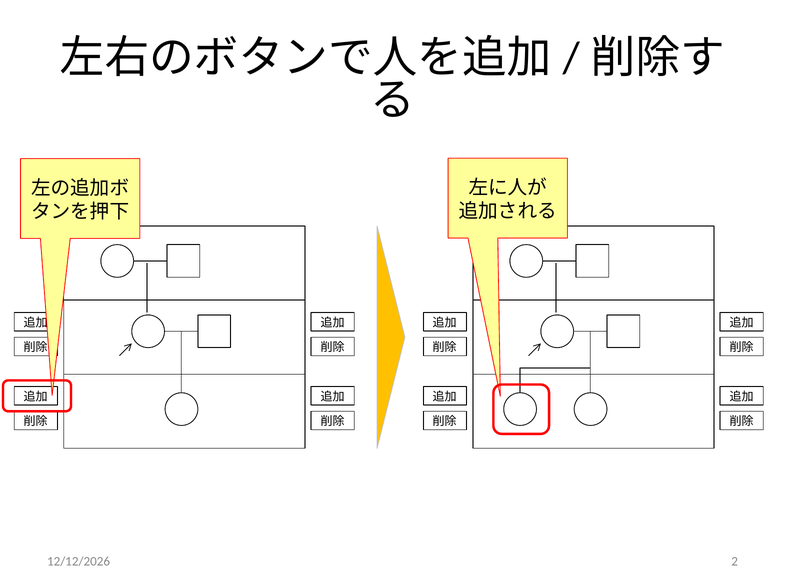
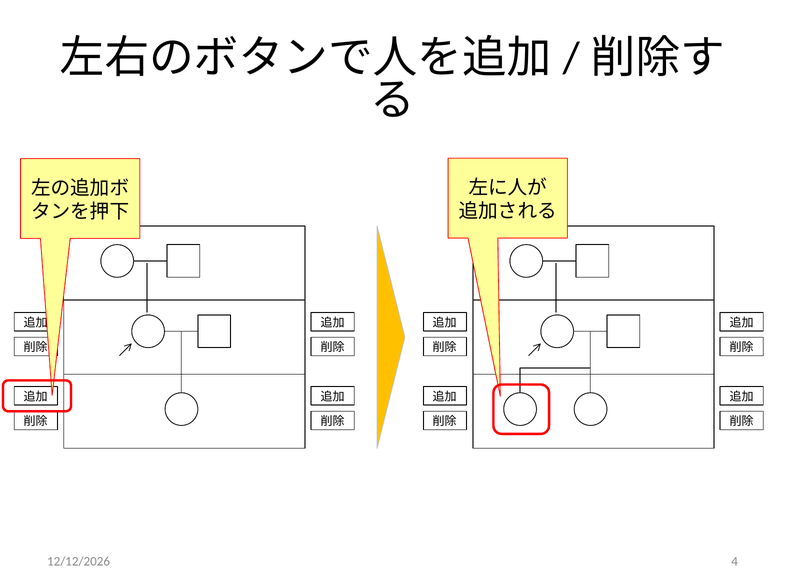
2: 2 -> 4 (735, 562)
